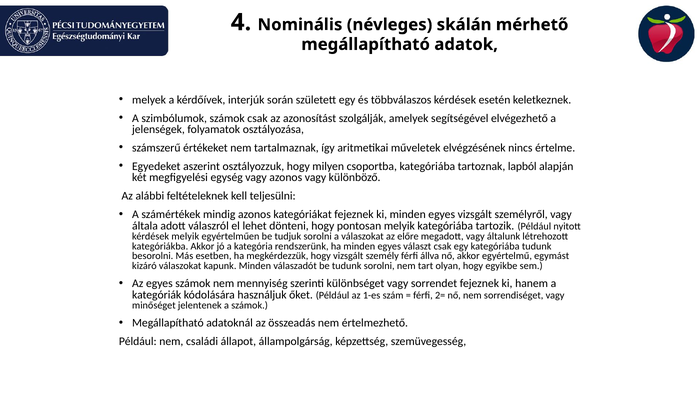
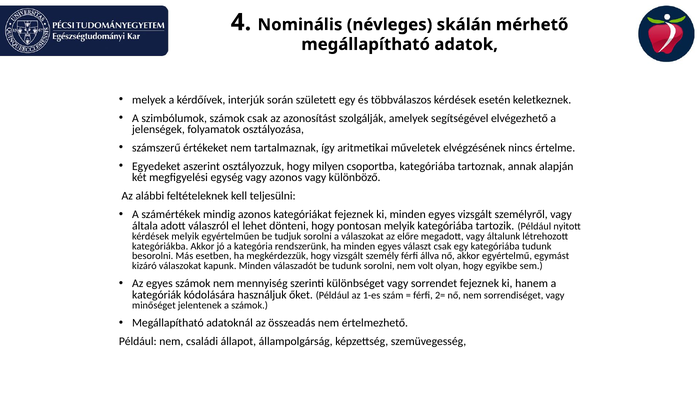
lapból: lapból -> annak (522, 166)
tart: tart -> volt (426, 266)
